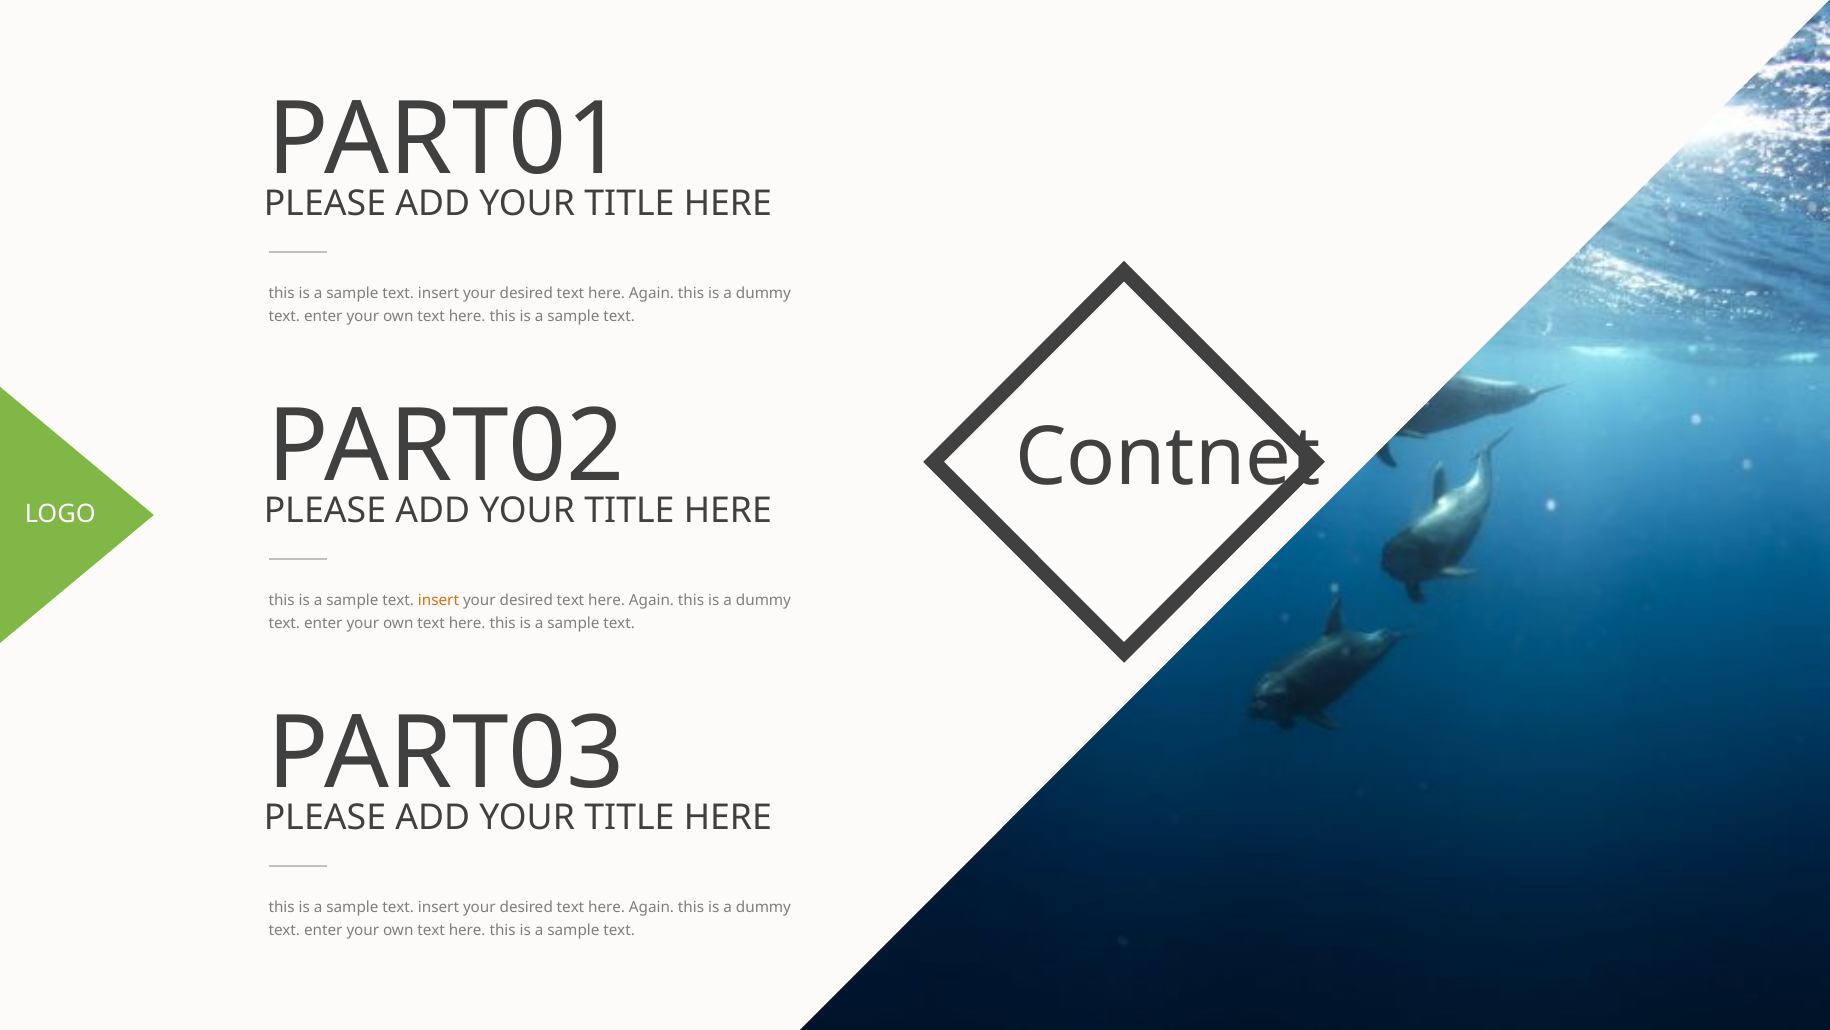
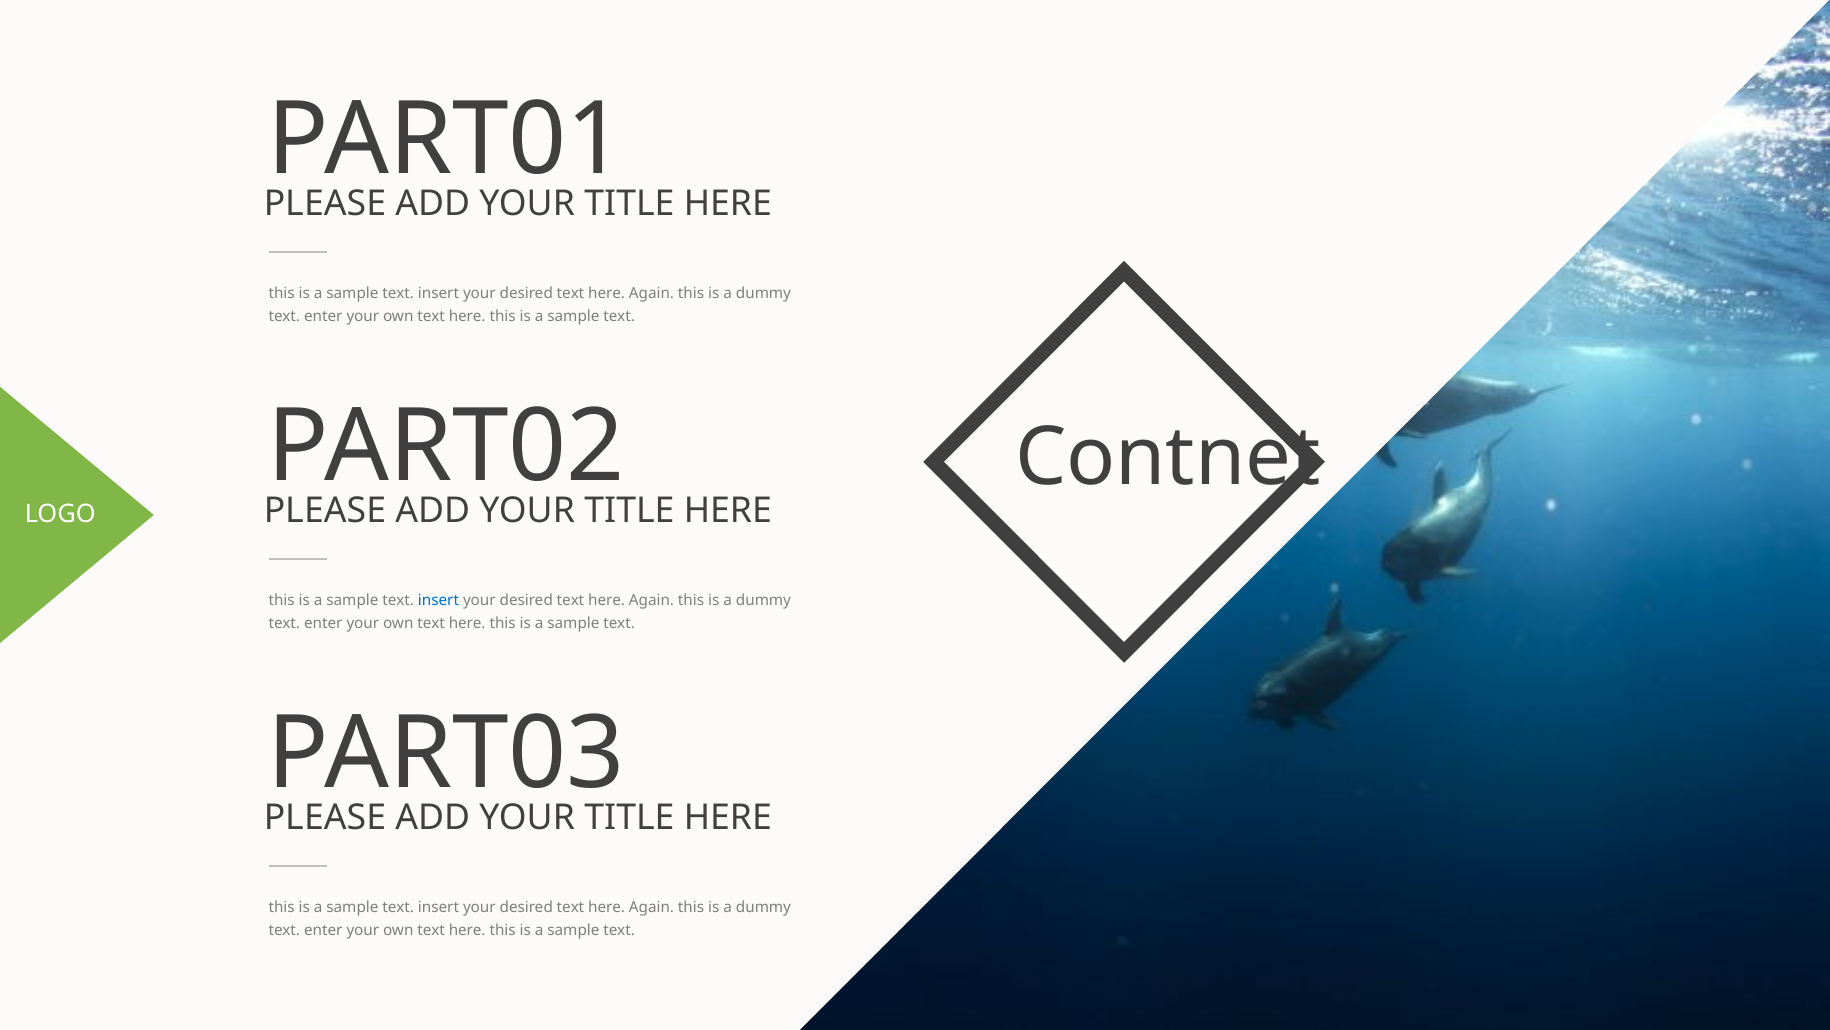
insert colour: orange -> blue (438, 600)
